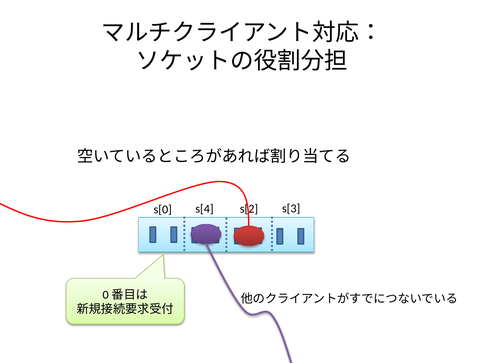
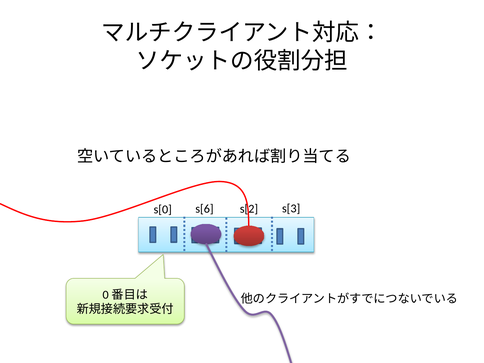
s[4: s[4 -> s[6 (204, 209)
